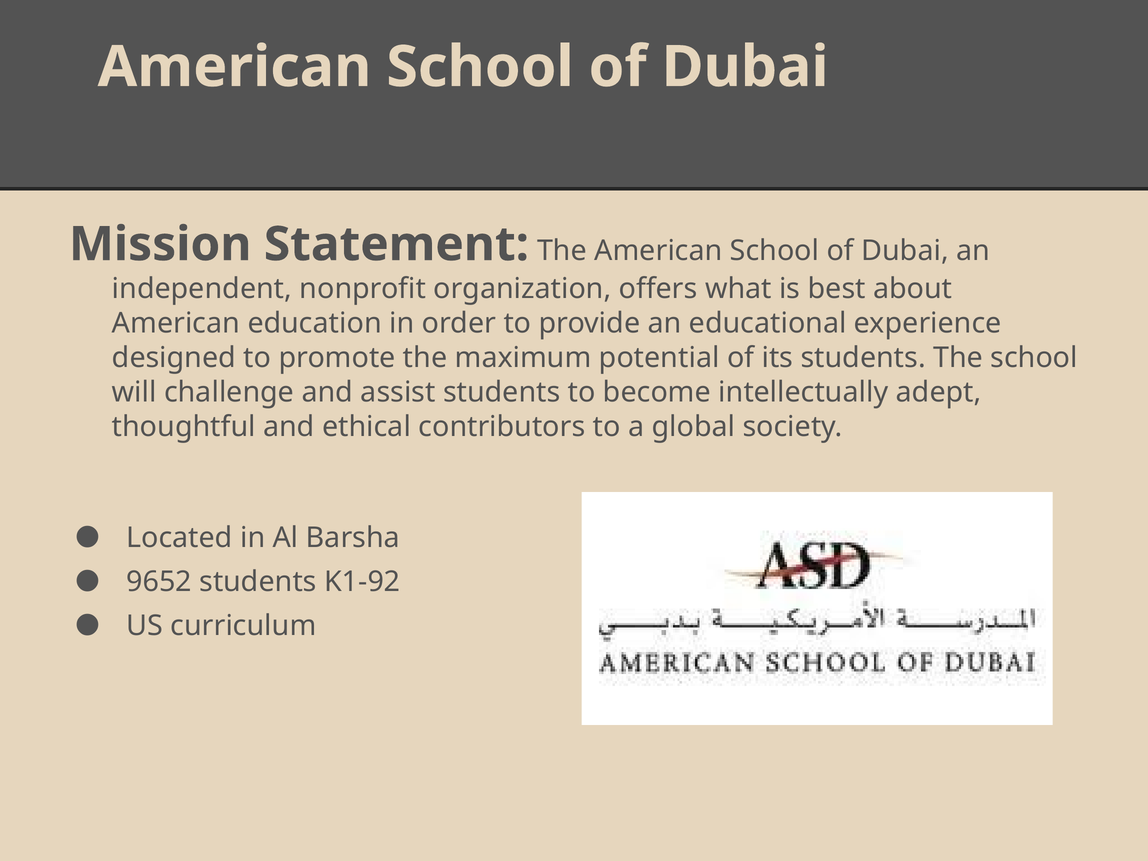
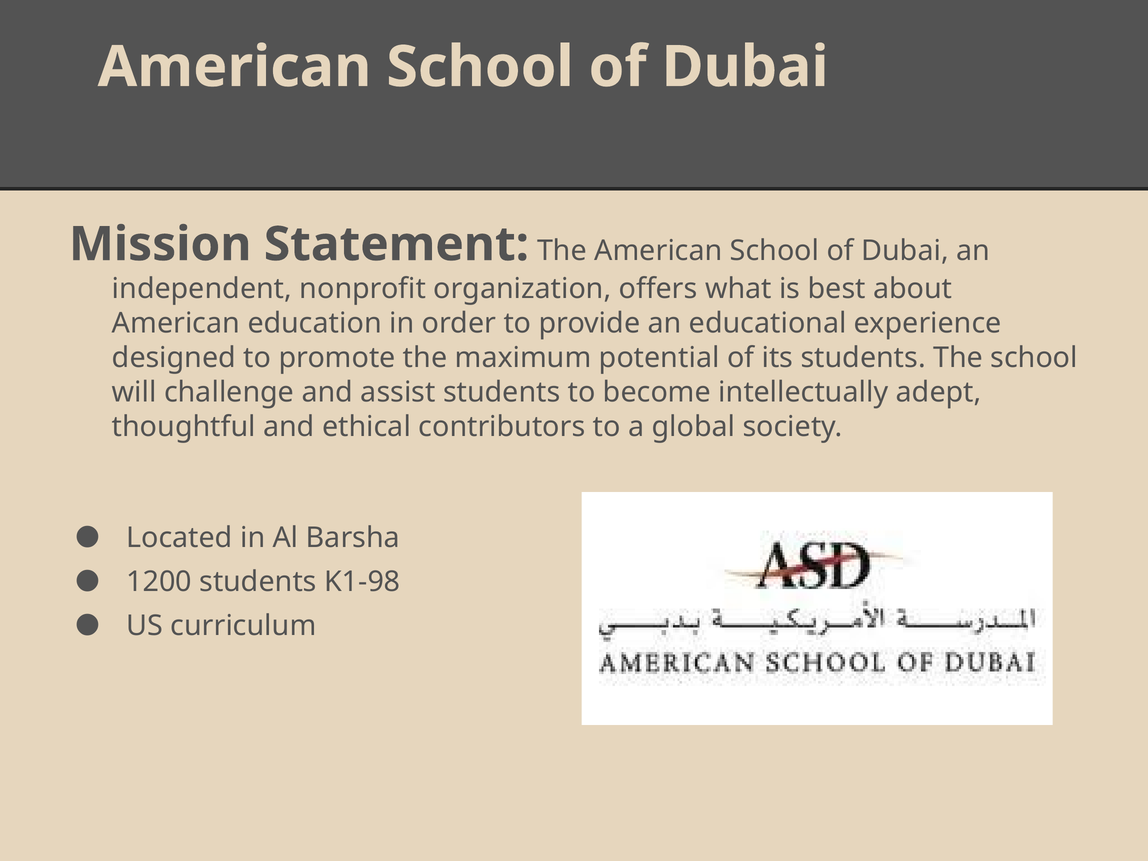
9652: 9652 -> 1200 (159, 582)
K1-92: K1-92 -> K1-98 (362, 582)
